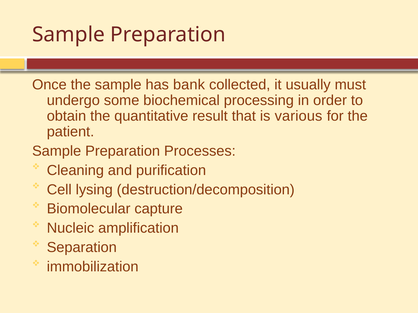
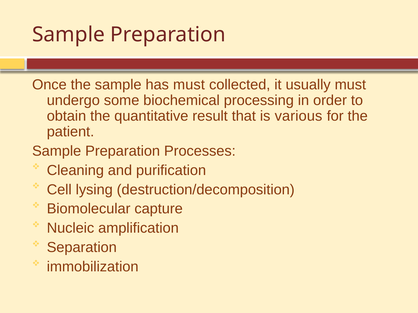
has bank: bank -> must (189, 85)
